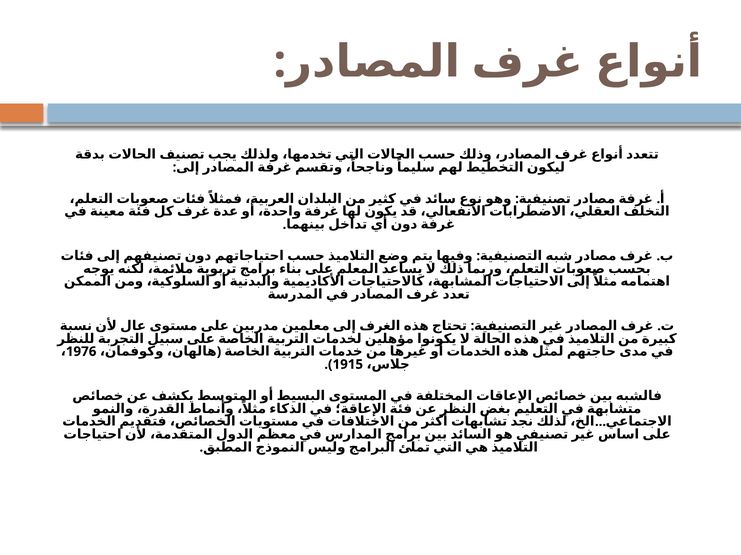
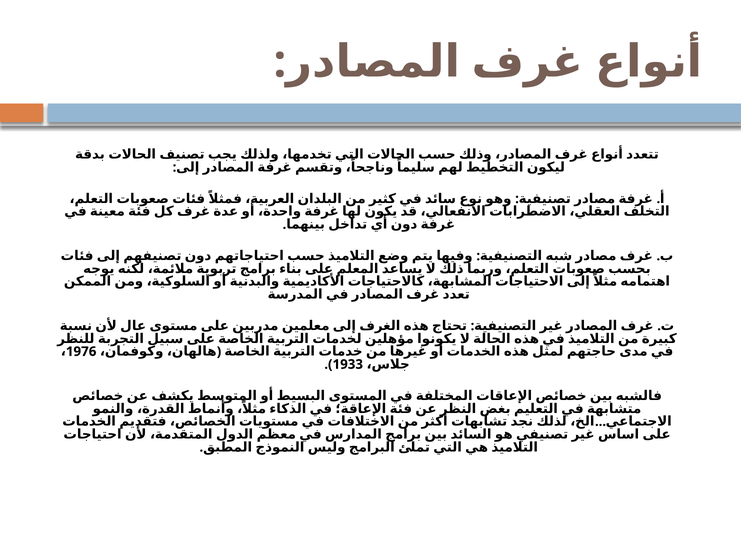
1915: 1915 -> 1933 (348, 365)
